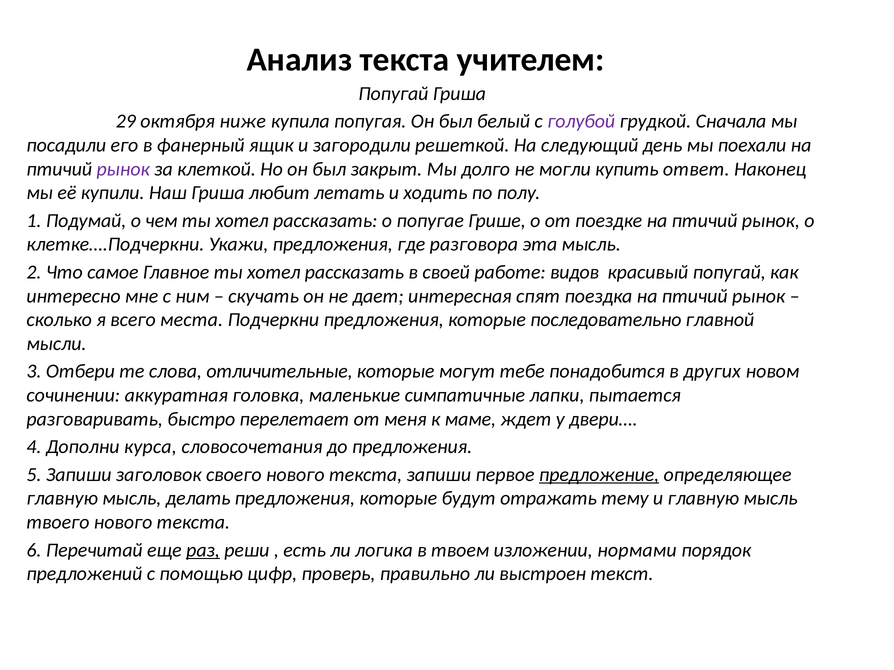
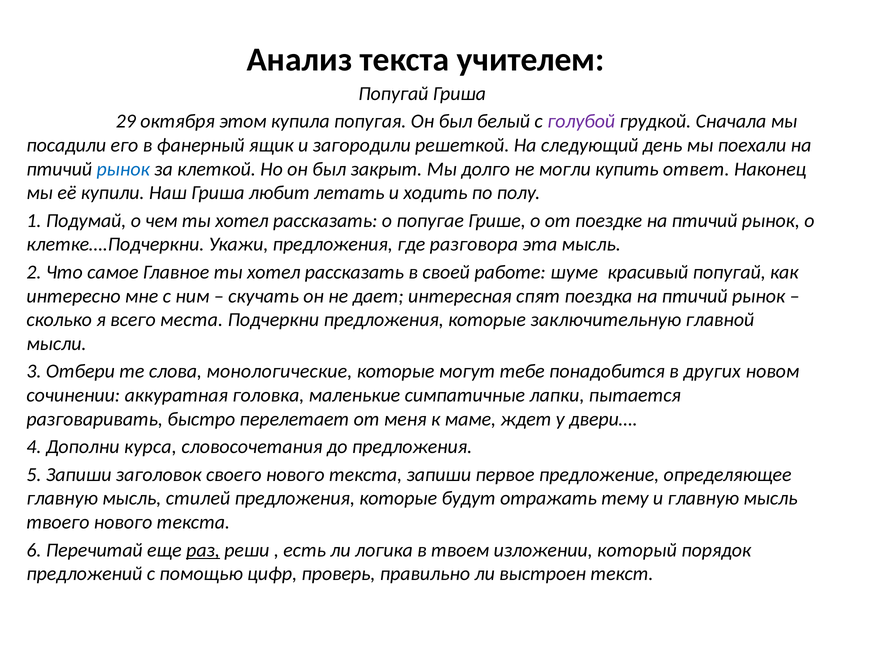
ниже: ниже -> этом (243, 121)
рынок colour: purple -> blue (123, 169)
видов: видов -> шуме (574, 272)
последовательно: последовательно -> заключительную (606, 320)
отличительные: отличительные -> монологические (279, 372)
предложение underline: present -> none (599, 475)
делать: делать -> стилей (198, 499)
нормами: нормами -> который (637, 550)
